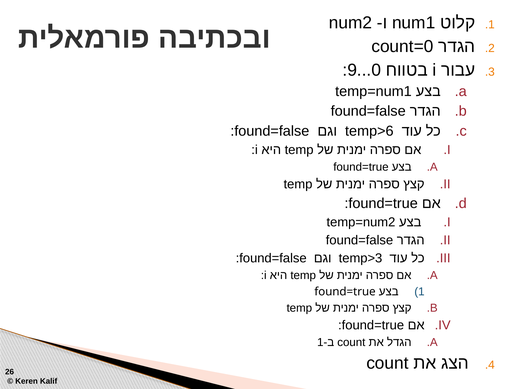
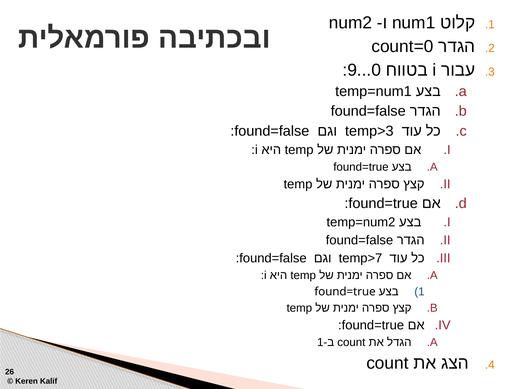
temp>6: temp>6 -> temp>3 (369, 131)
temp>3: temp>3 -> temp>7 (360, 258)
